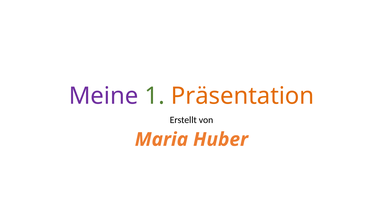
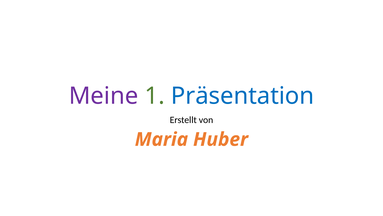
Präsentation colour: orange -> blue (243, 96)
